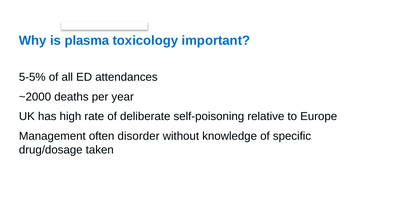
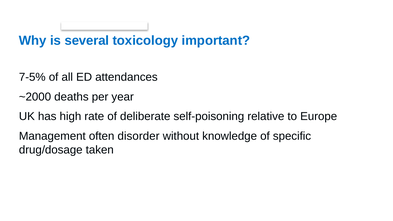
plasma: plasma -> several (87, 41)
5-5%: 5-5% -> 7-5% (32, 77)
